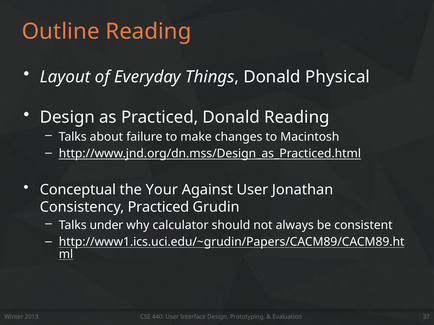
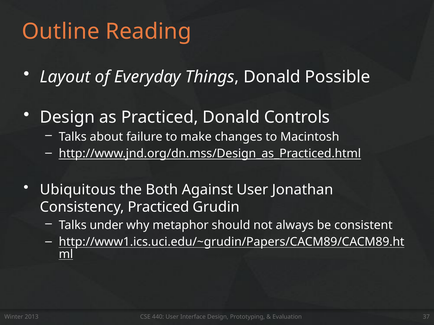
Physical: Physical -> Possible (338, 77)
Donald Reading: Reading -> Controls (297, 117)
Conceptual: Conceptual -> Ubiquitous (78, 190)
Your: Your -> Both (162, 190)
calculator: calculator -> metaphor (181, 225)
